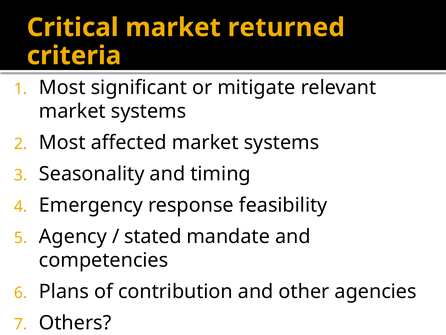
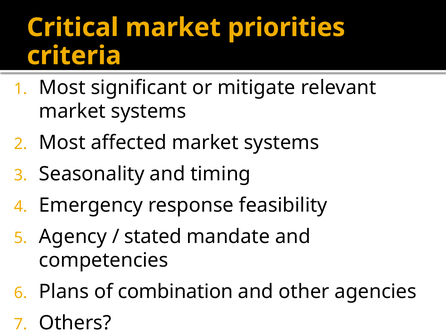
returned: returned -> priorities (286, 27)
contribution: contribution -> combination (175, 291)
